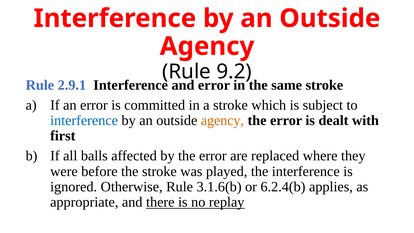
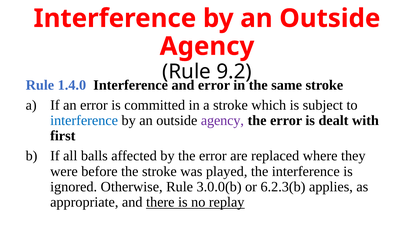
2.9.1: 2.9.1 -> 1.4.0 (72, 85)
agency colour: orange -> purple (222, 121)
3.1.6(b: 3.1.6(b -> 3.0.0(b (219, 187)
6.2.4(b: 6.2.4(b -> 6.2.3(b (283, 187)
